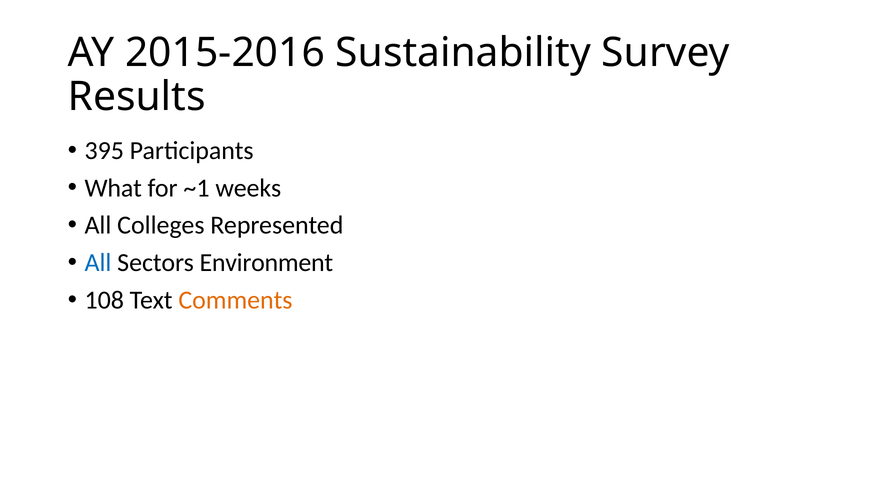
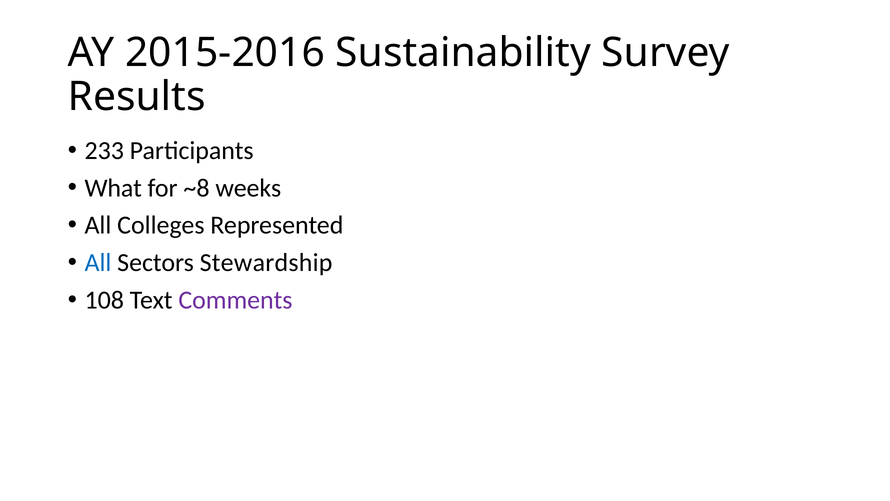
395: 395 -> 233 (104, 150)
~1: ~1 -> ~8 (197, 188)
Environment: Environment -> Stewardship (266, 262)
Comments colour: orange -> purple (235, 300)
